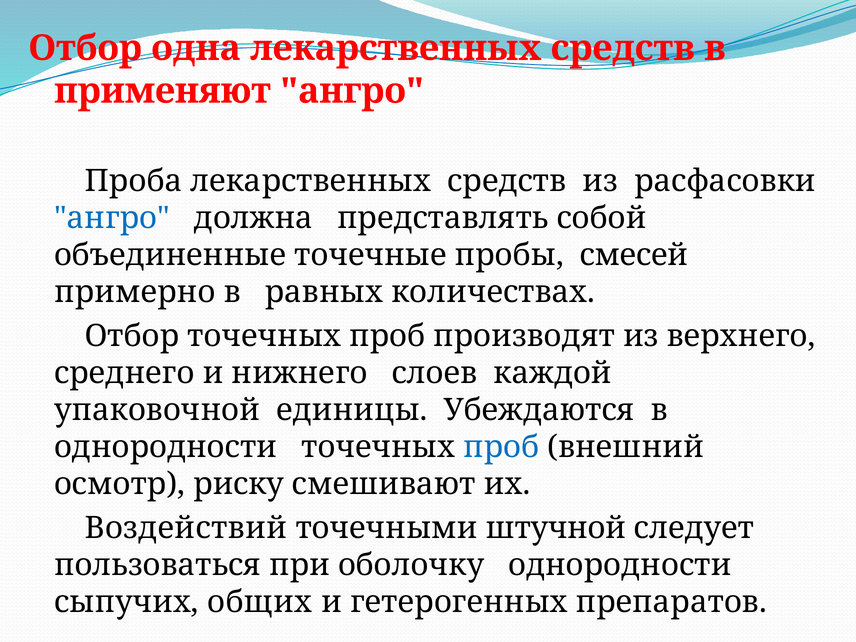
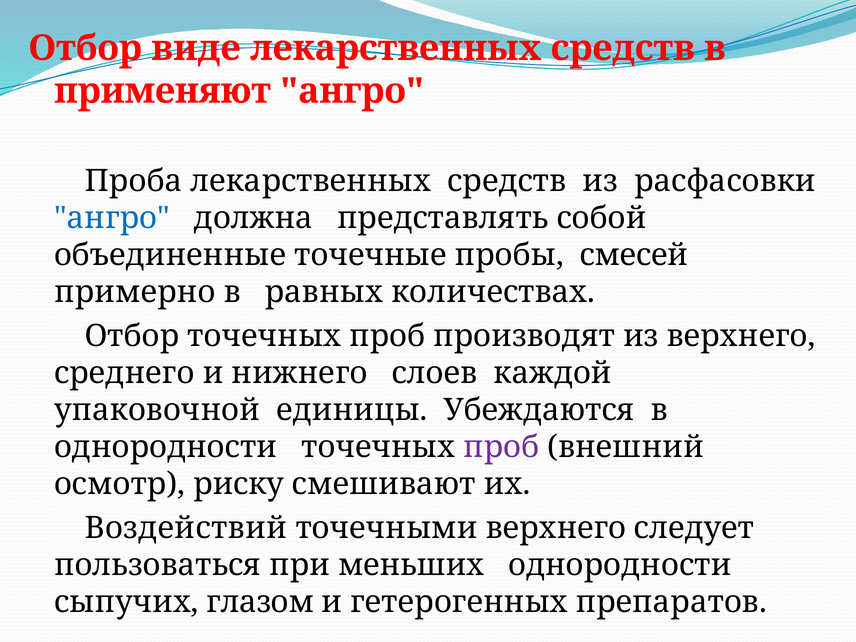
одна: одна -> виде (196, 48)
проб colour: blue -> purple (501, 447)
точечными штучной: штучной -> верхнего (556, 528)
оболочку: оболочку -> меньших (411, 565)
общих: общих -> глазом (260, 602)
